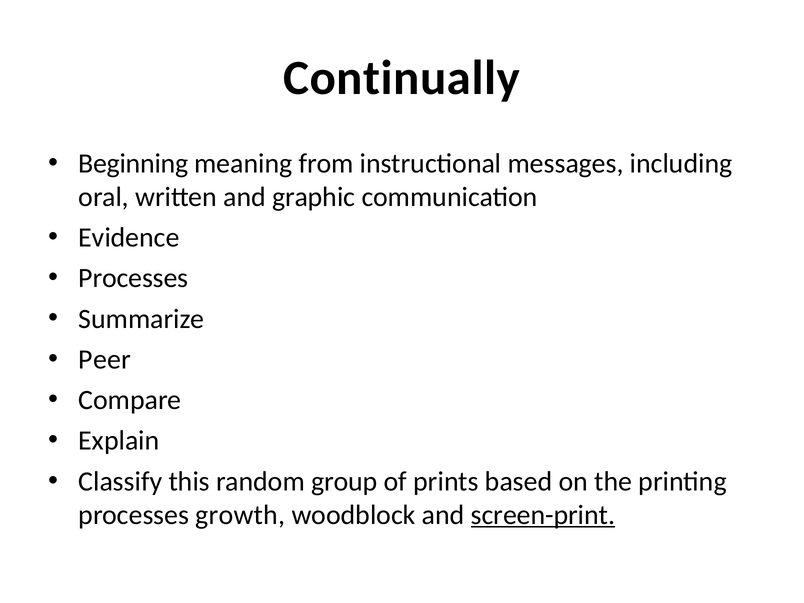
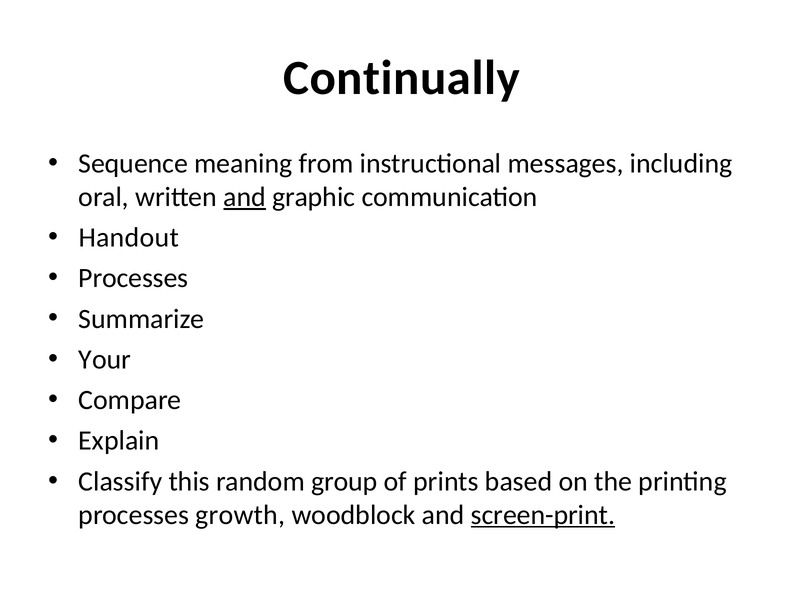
Beginning: Beginning -> Sequence (133, 163)
and underline: none -> present (245, 197)
Evidence: Evidence -> Handout (129, 238)
Peer: Peer -> Your (105, 359)
